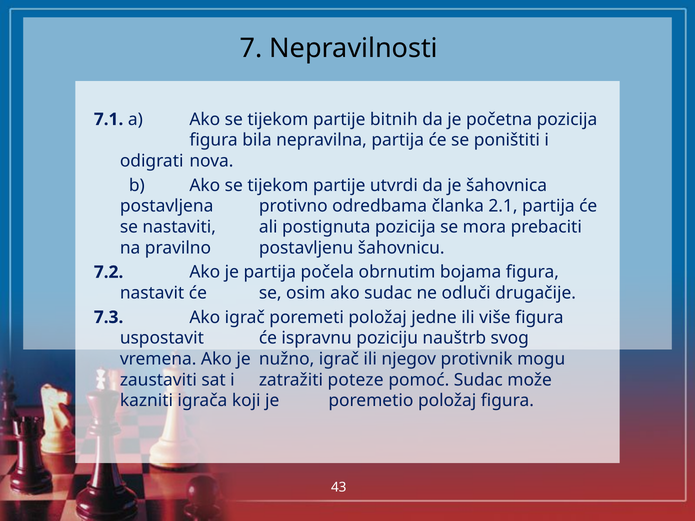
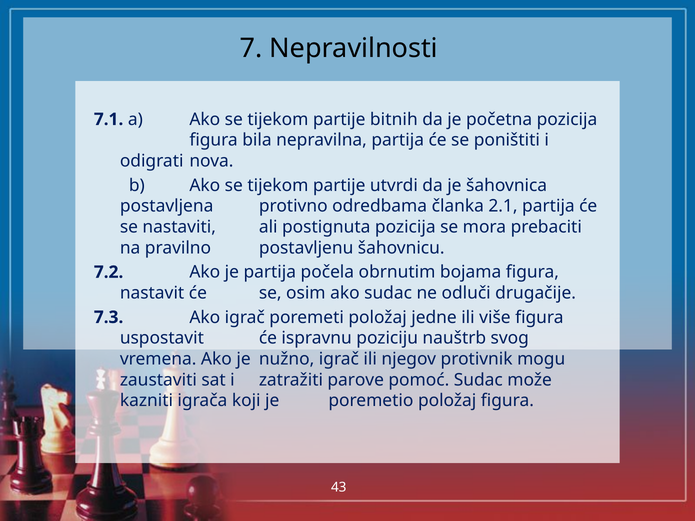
poteze: poteze -> parove (356, 380)
